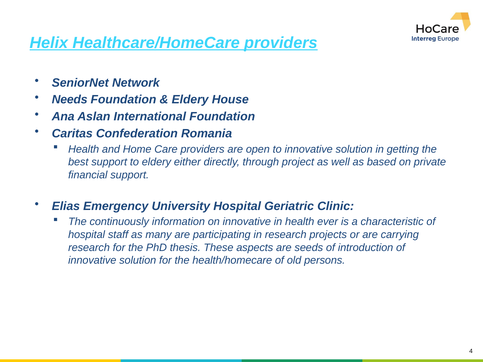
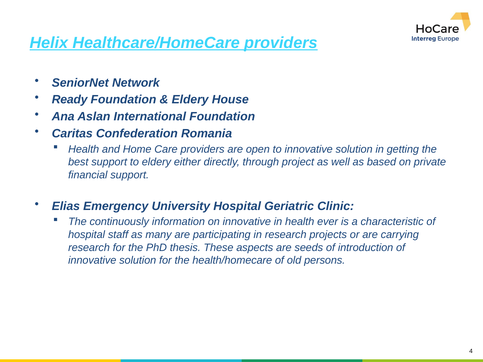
Needs: Needs -> Ready (70, 100)
